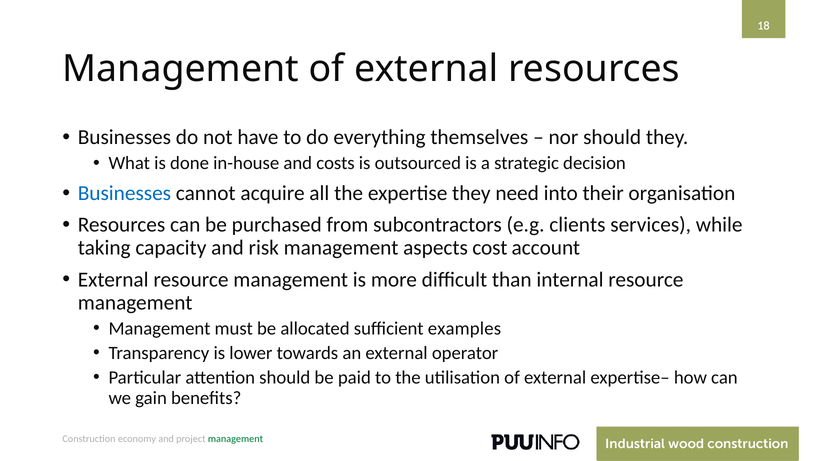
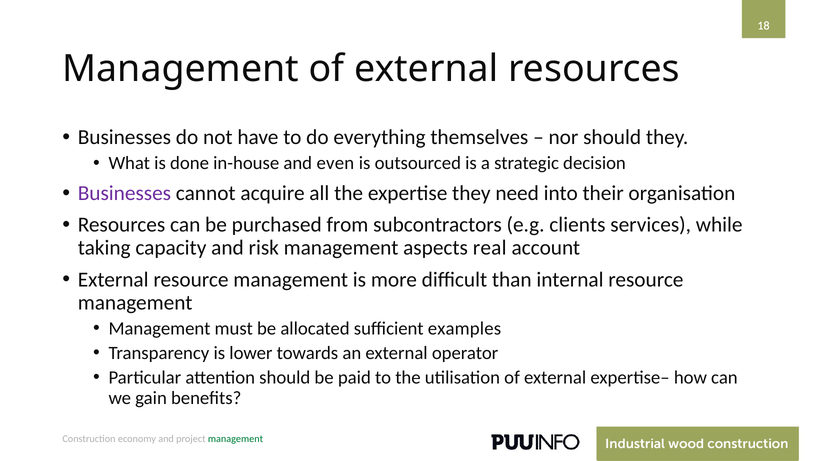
costs: costs -> even (335, 163)
Businesses colour: blue -> purple (124, 193)
cost: cost -> real (490, 248)
